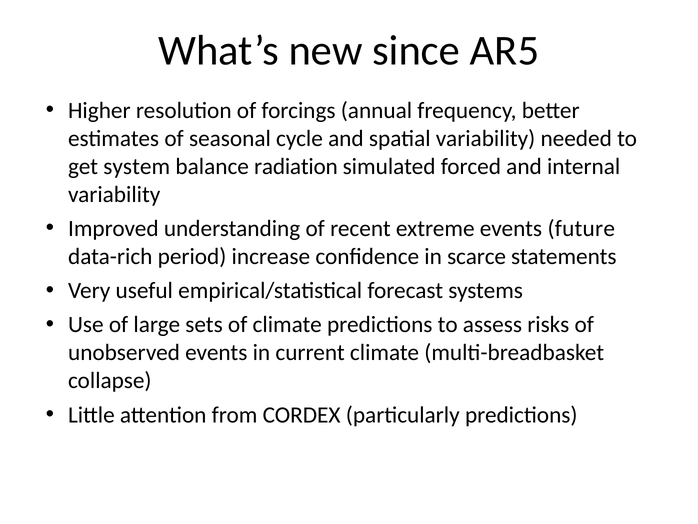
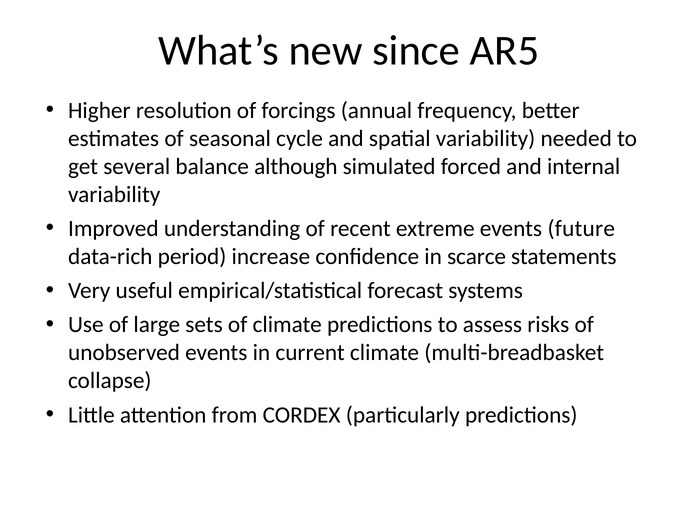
system: system -> several (137, 166)
radiation: radiation -> although (296, 166)
